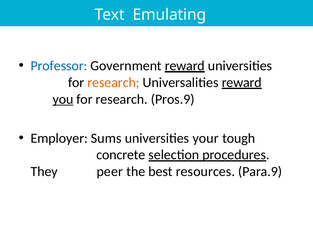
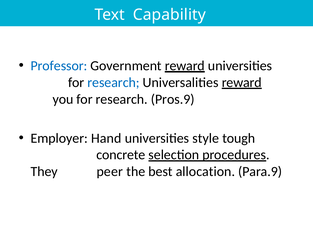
Emulating: Emulating -> Capability (169, 15)
research colour: orange -> blue (113, 82)
you underline: present -> none (63, 99)
Sums: Sums -> Hand (106, 138)
your: your -> style (206, 138)
resources: resources -> allocation (205, 171)
